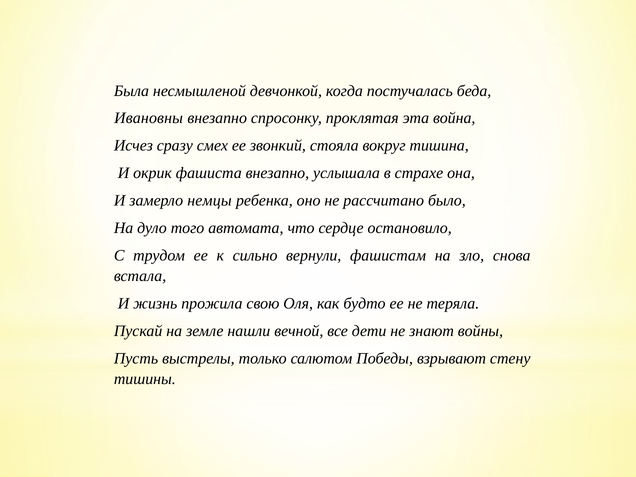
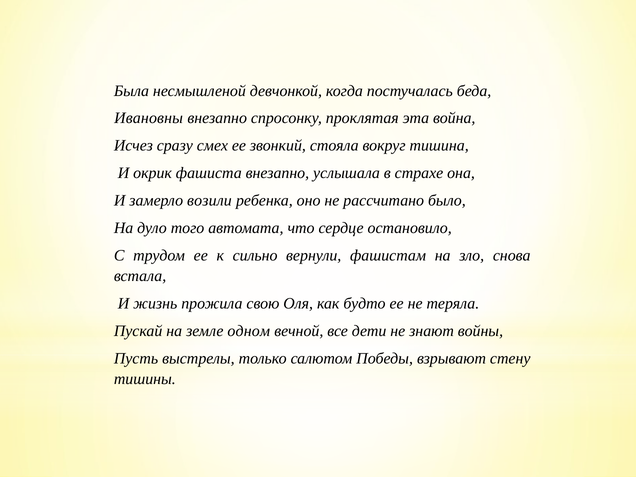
немцы: немцы -> возили (209, 201)
нашли: нашли -> одном (249, 331)
